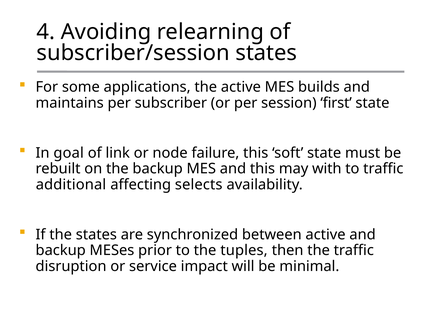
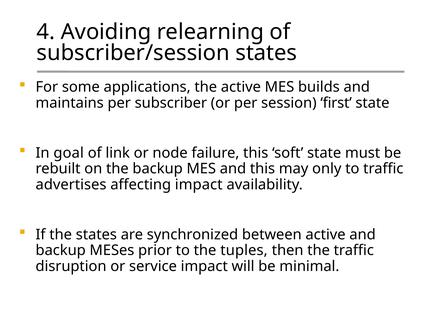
with: with -> only (327, 169)
additional: additional -> advertises (71, 185)
affecting selects: selects -> impact (199, 185)
